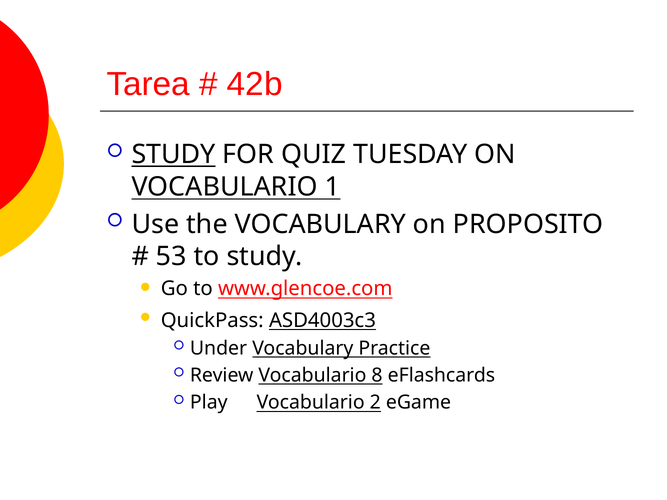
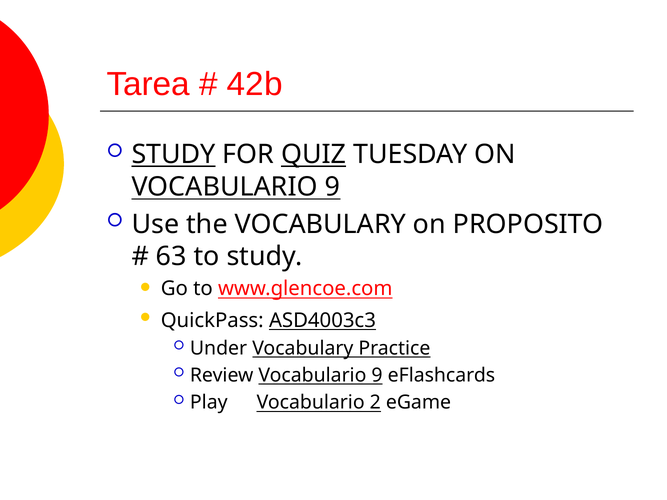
QUIZ underline: none -> present (314, 155)
1: 1 -> 9 (332, 187)
53: 53 -> 63 (171, 257)
Review Vocabulario 8: 8 -> 9 (377, 376)
